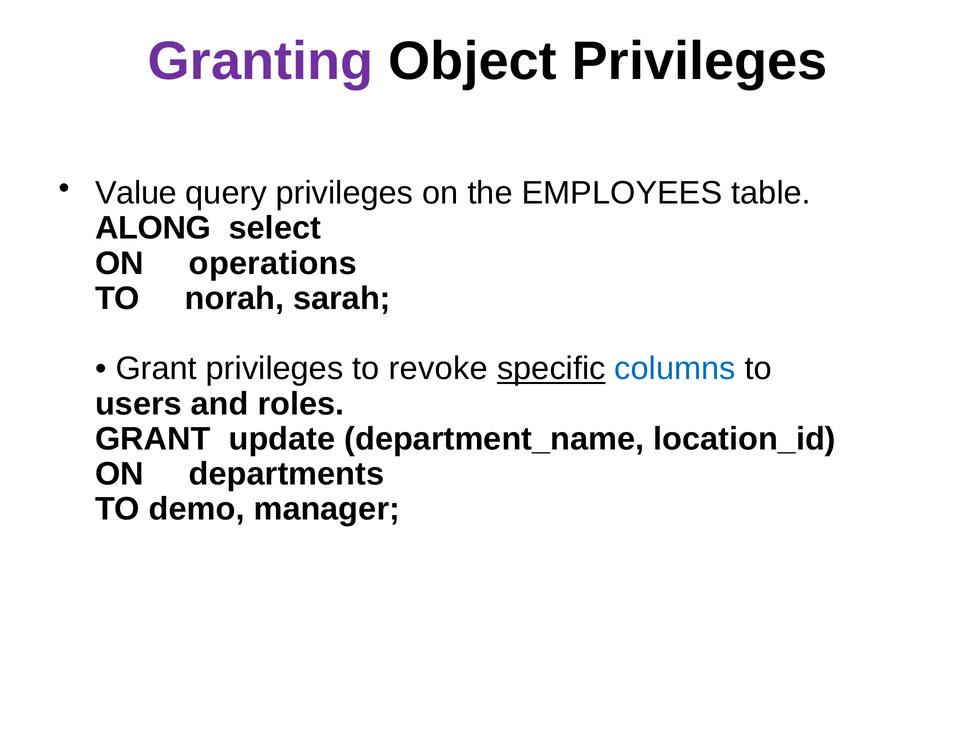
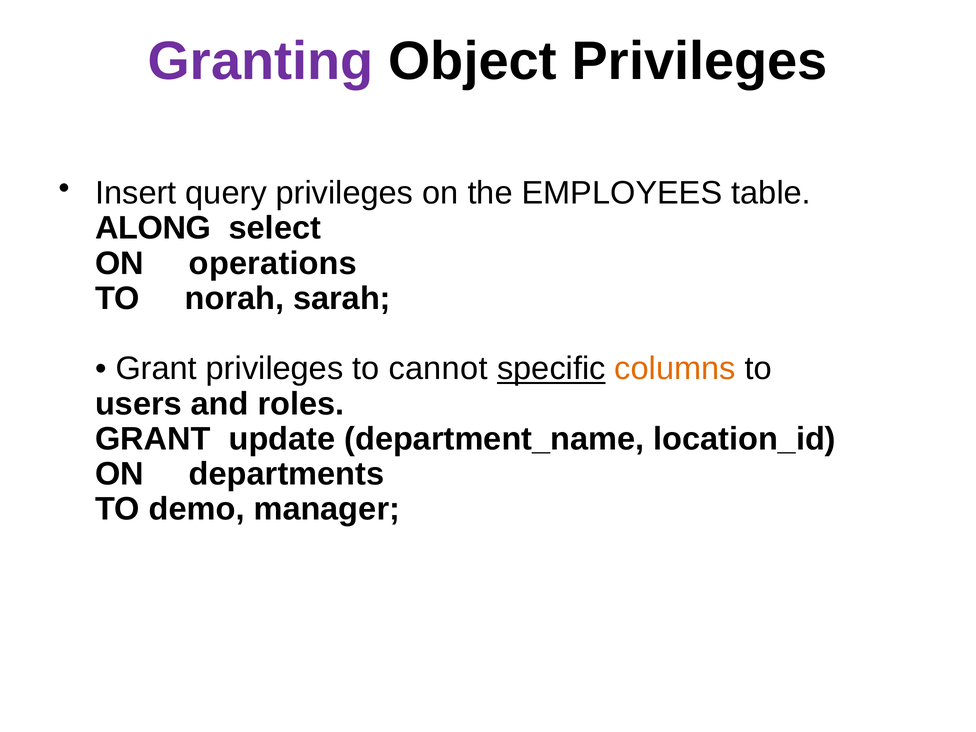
Value: Value -> Insert (136, 193)
revoke: revoke -> cannot (438, 369)
columns colour: blue -> orange (675, 369)
